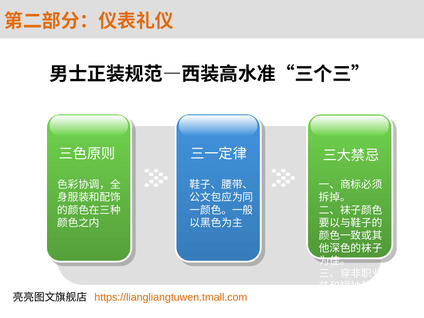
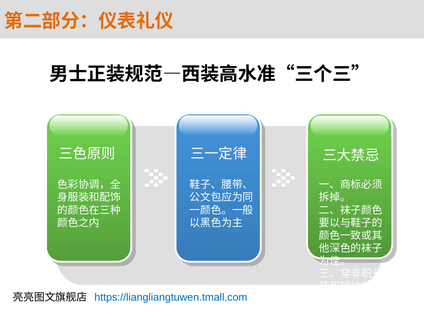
https://liangliangtuwen.tmall.com colour: orange -> blue (171, 297)
